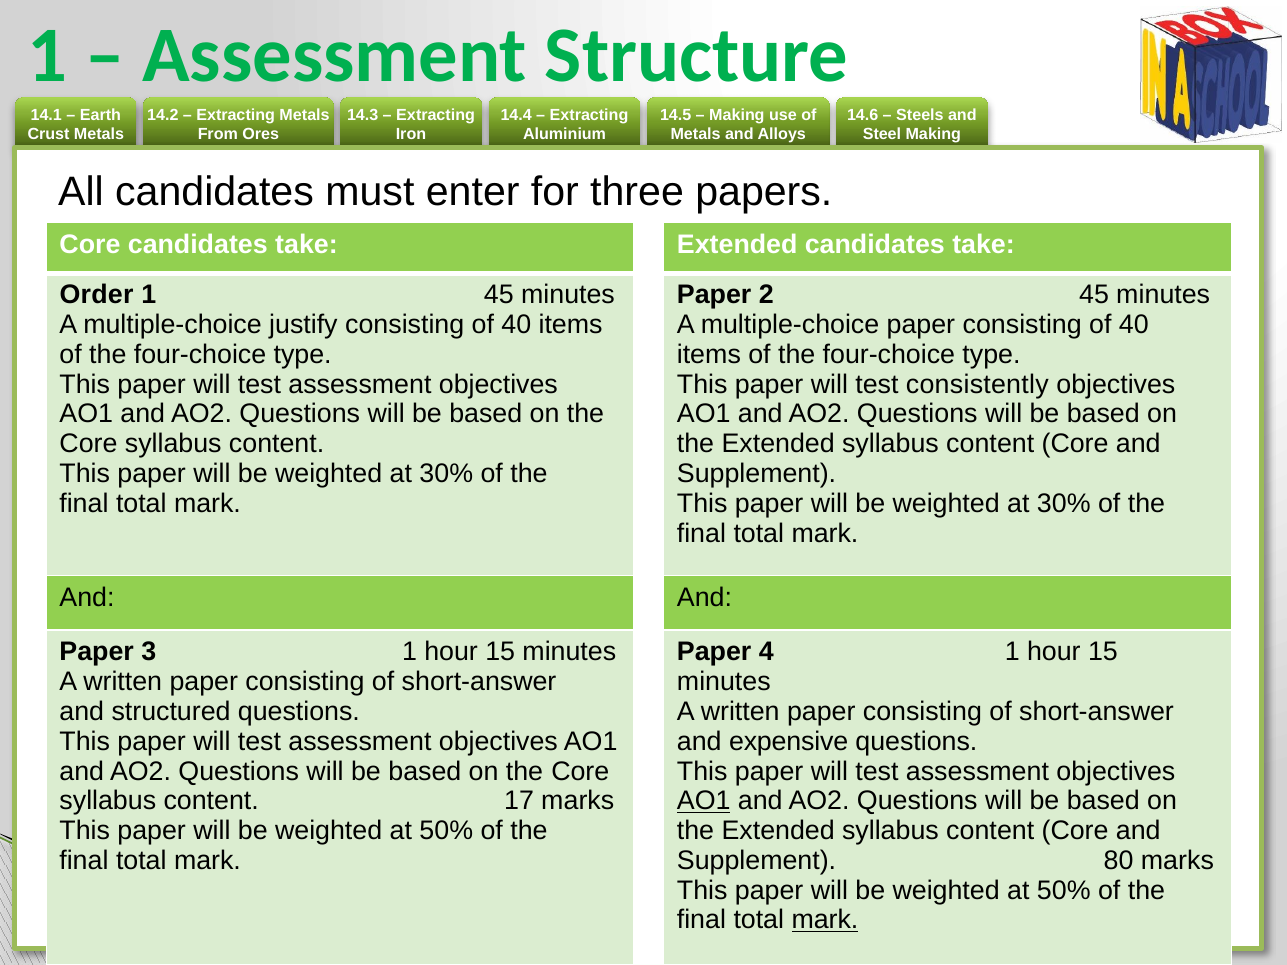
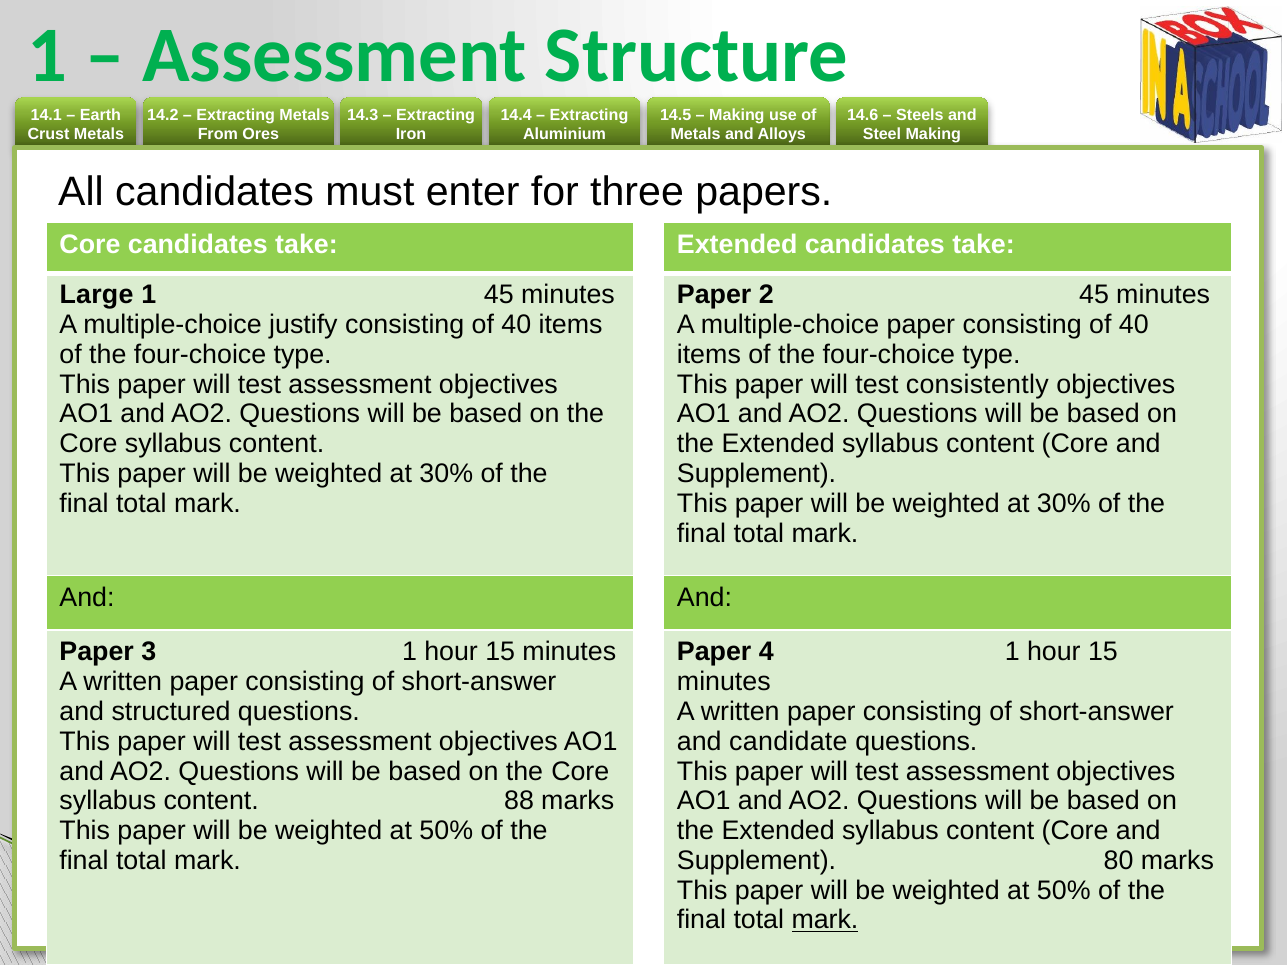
Order: Order -> Large (97, 295)
expensive: expensive -> candidate (788, 742)
17: 17 -> 88 (519, 801)
AO1 underline: present -> none (704, 801)
